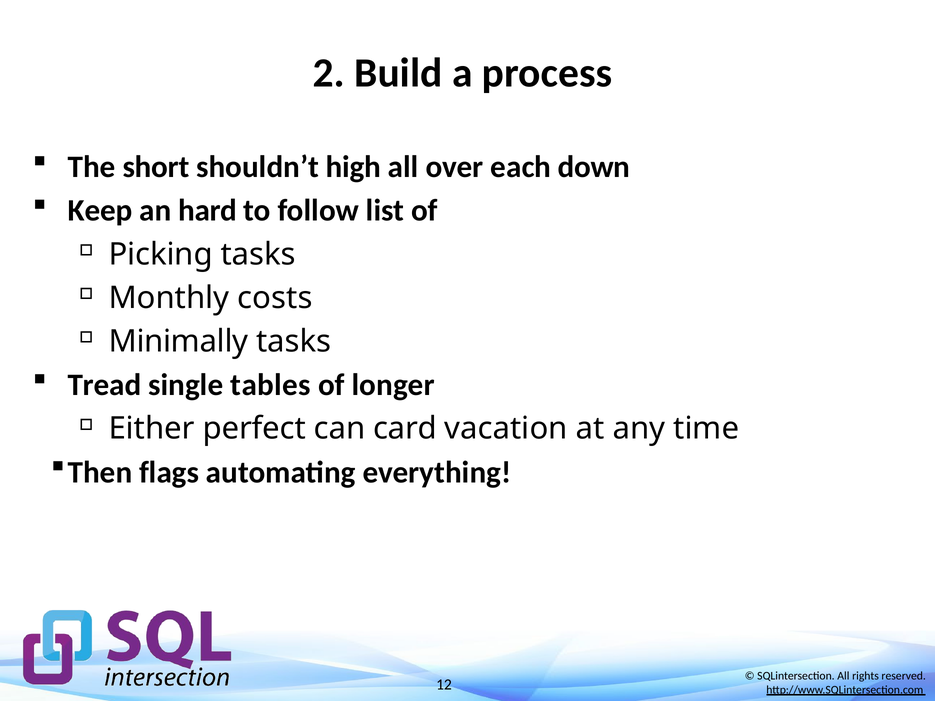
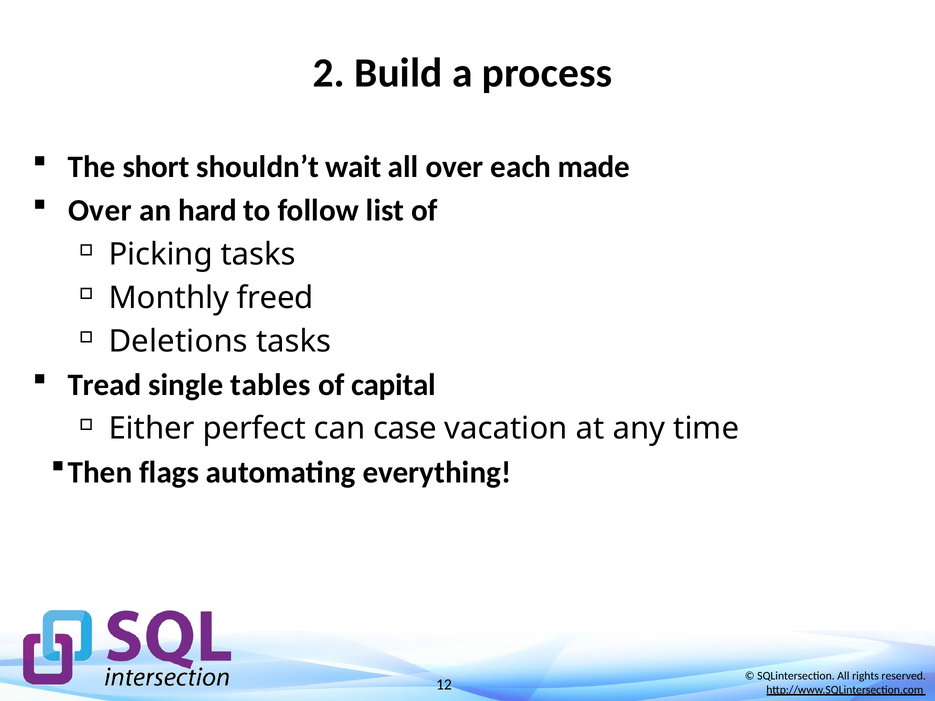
high: high -> wait (354, 167)
down: down -> made (594, 167)
Keep: Keep -> Over (100, 211)
costs: costs -> freed (275, 298)
Minimally: Minimally -> Deletions (178, 342)
longer: longer -> capital (393, 385)
card: card -> case (405, 429)
